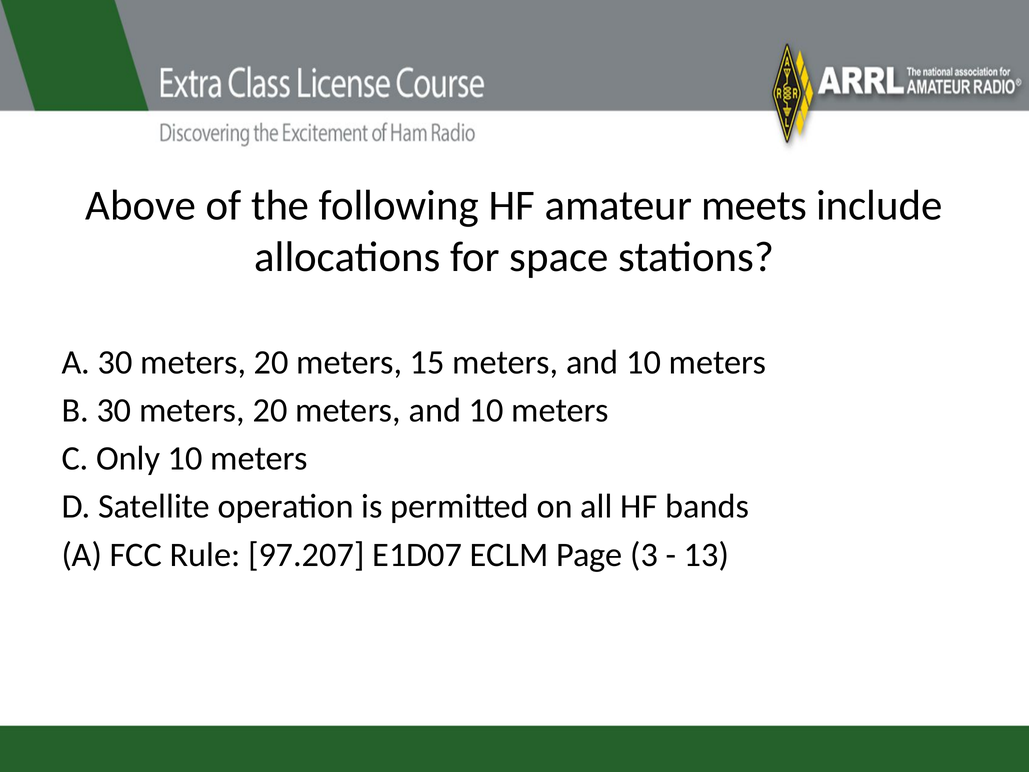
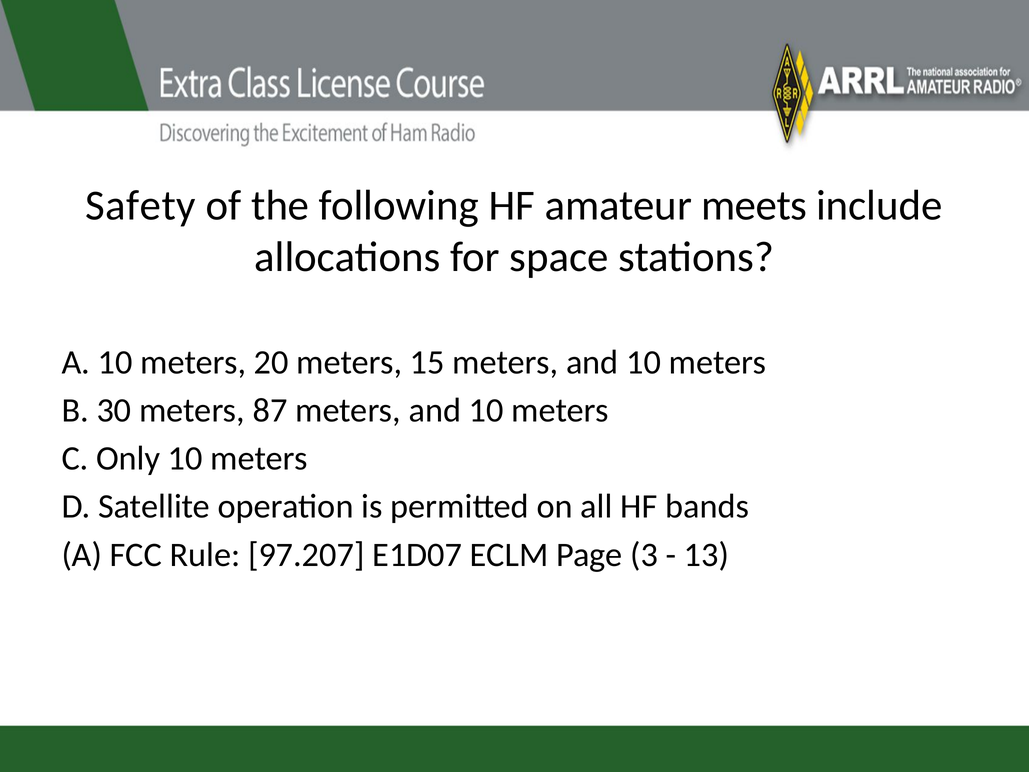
Above: Above -> Safety (140, 206)
A 30: 30 -> 10 (115, 362)
B 30 meters 20: 20 -> 87 (270, 410)
